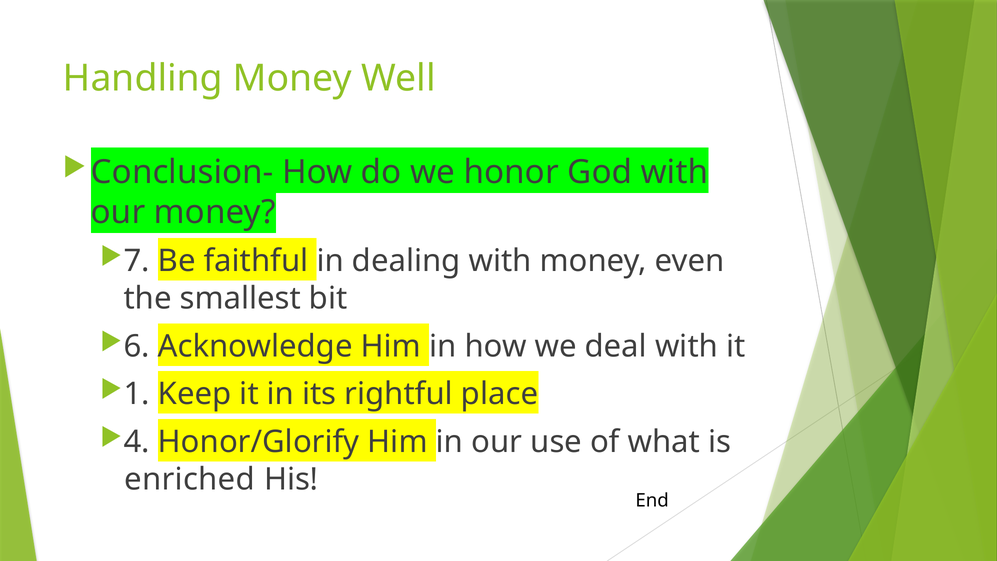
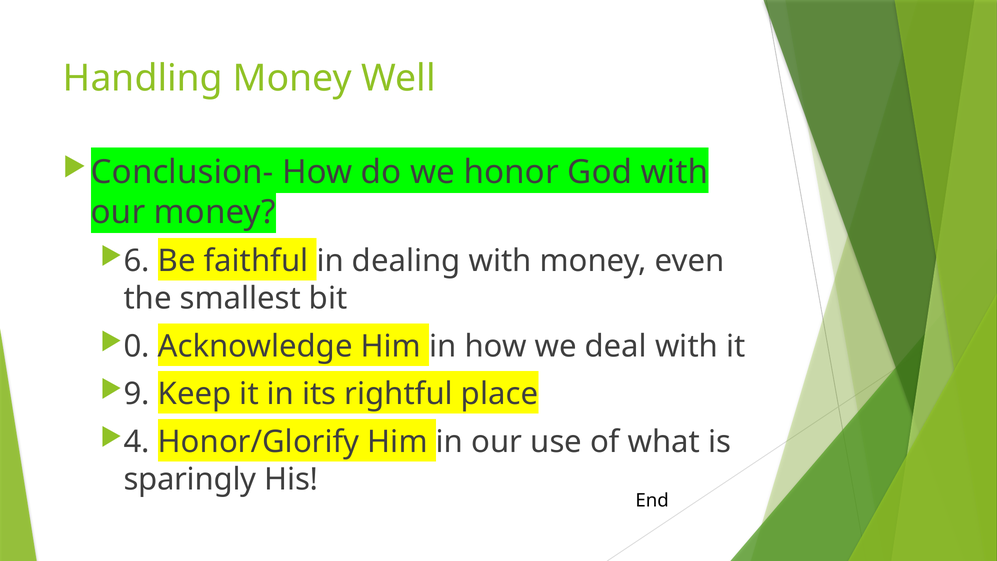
7: 7 -> 6 (137, 261)
6: 6 -> 0 (137, 346)
1: 1 -> 9 (137, 394)
enriched: enriched -> sparingly (190, 479)
